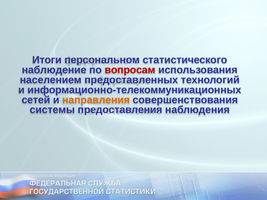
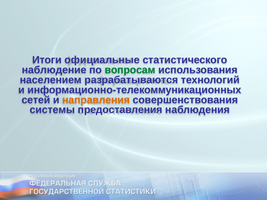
персональном: персональном -> официальные (102, 60)
вопросам colour: red -> green (130, 70)
предоставленных: предоставленных -> разрабатываются (131, 80)
